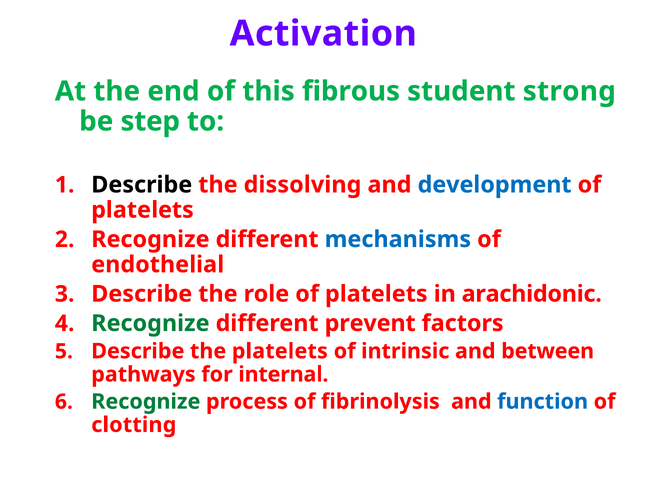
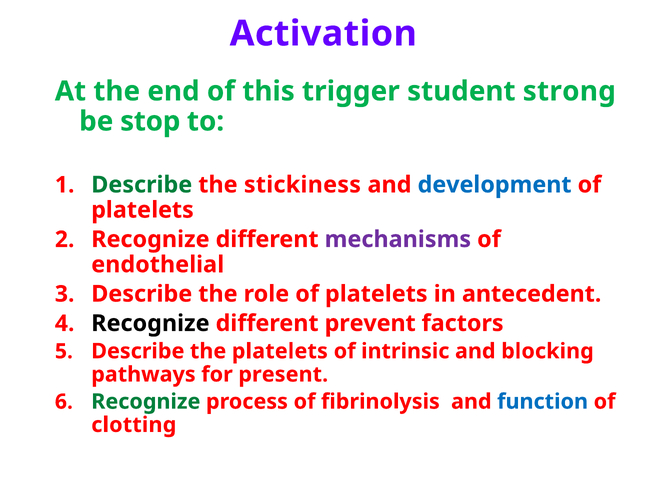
fibrous: fibrous -> trigger (351, 91)
step: step -> stop (150, 121)
Describe colour: black -> green (142, 185)
dissolving: dissolving -> stickiness (302, 185)
mechanisms colour: blue -> purple (398, 239)
arachidonic: arachidonic -> antecedent (532, 294)
Recognize colour: green -> black (150, 323)
between: between -> blocking (548, 351)
internal: internal -> present (283, 375)
